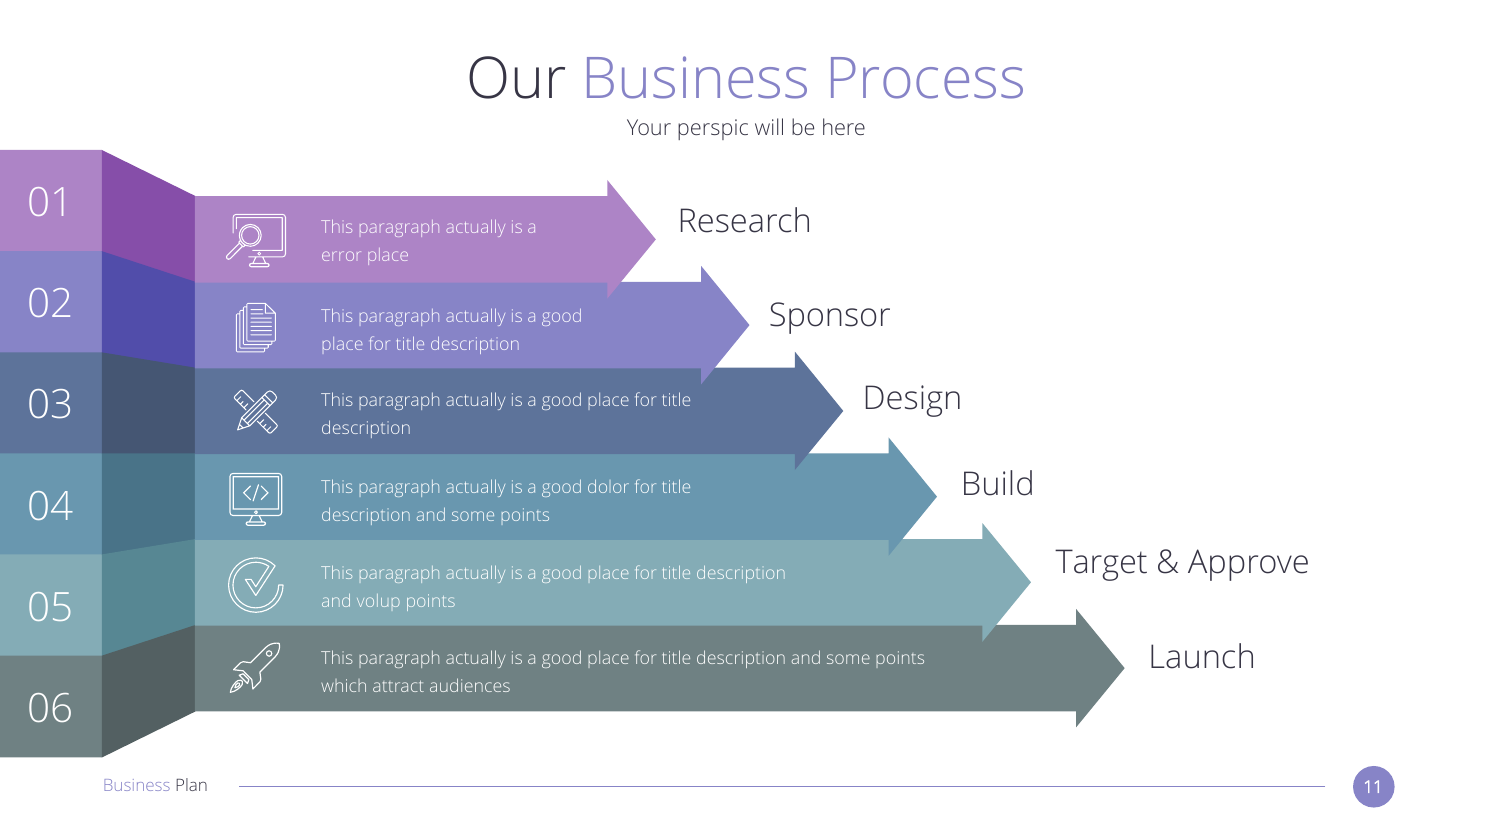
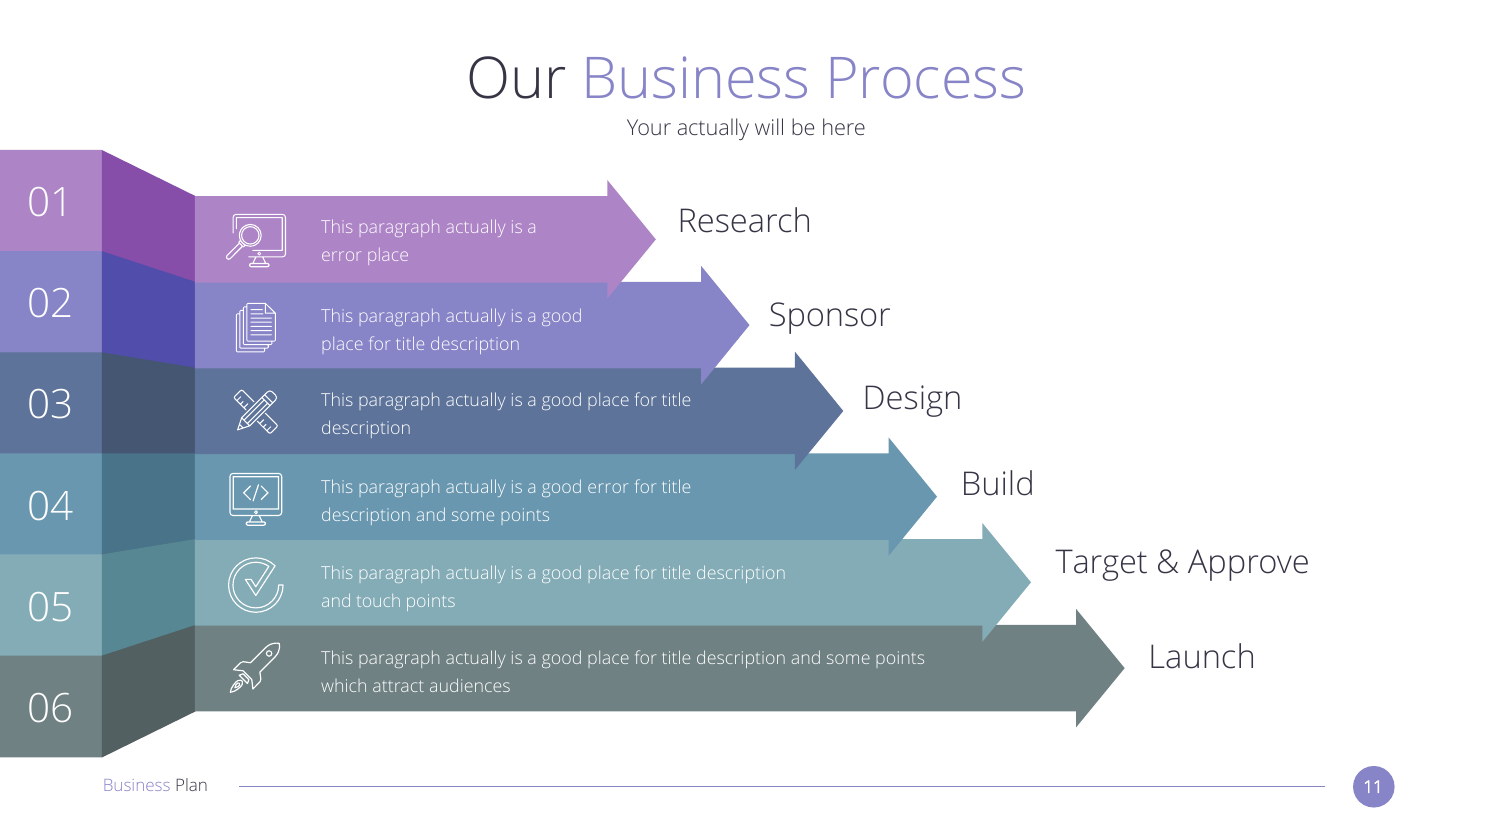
Your perspic: perspic -> actually (713, 128)
good dolor: dolor -> error (608, 488)
volup: volup -> touch (379, 602)
